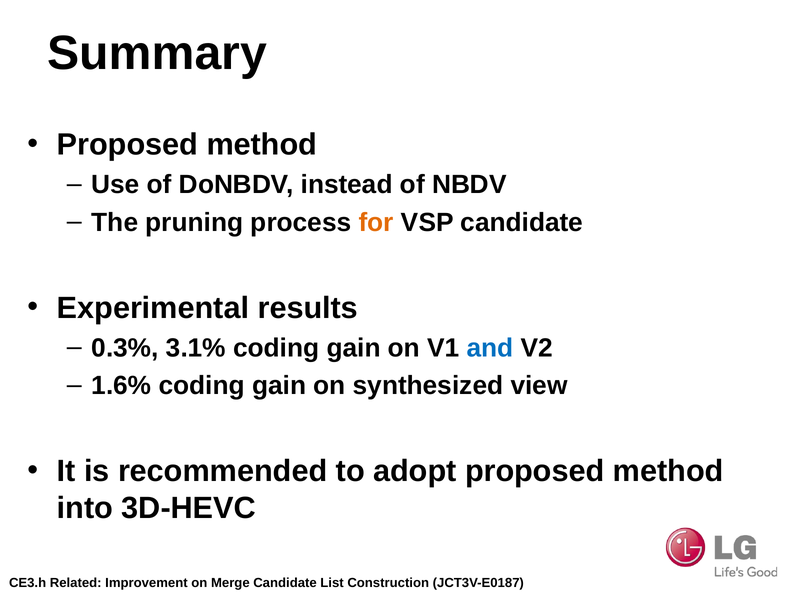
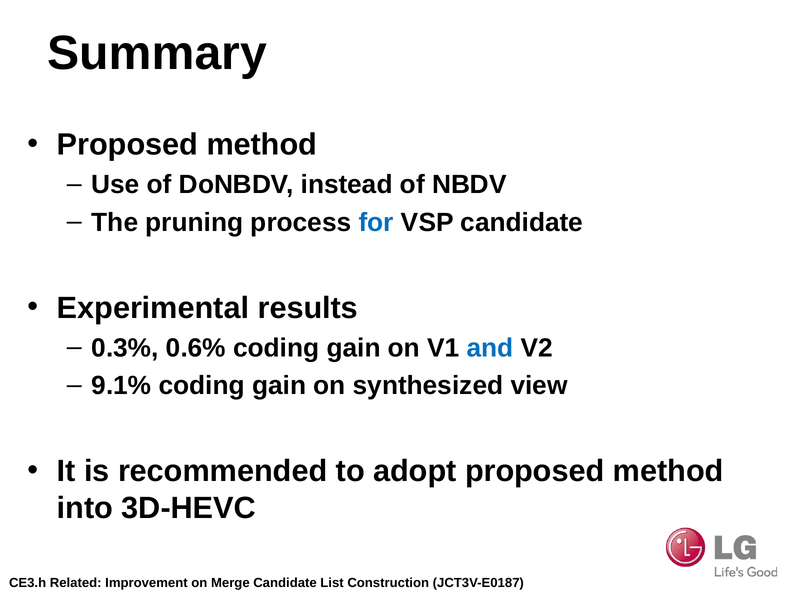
for colour: orange -> blue (376, 222)
3.1%: 3.1% -> 0.6% (196, 348)
1.6%: 1.6% -> 9.1% (121, 386)
